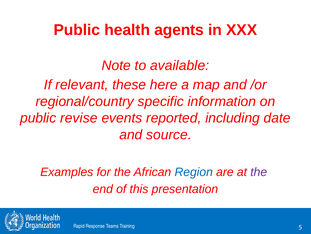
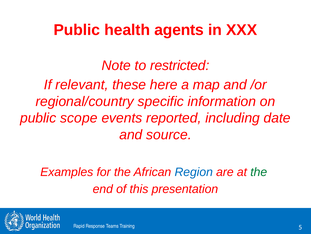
available: available -> restricted (180, 65)
revise: revise -> scope (79, 118)
the colour: purple -> green (259, 172)
